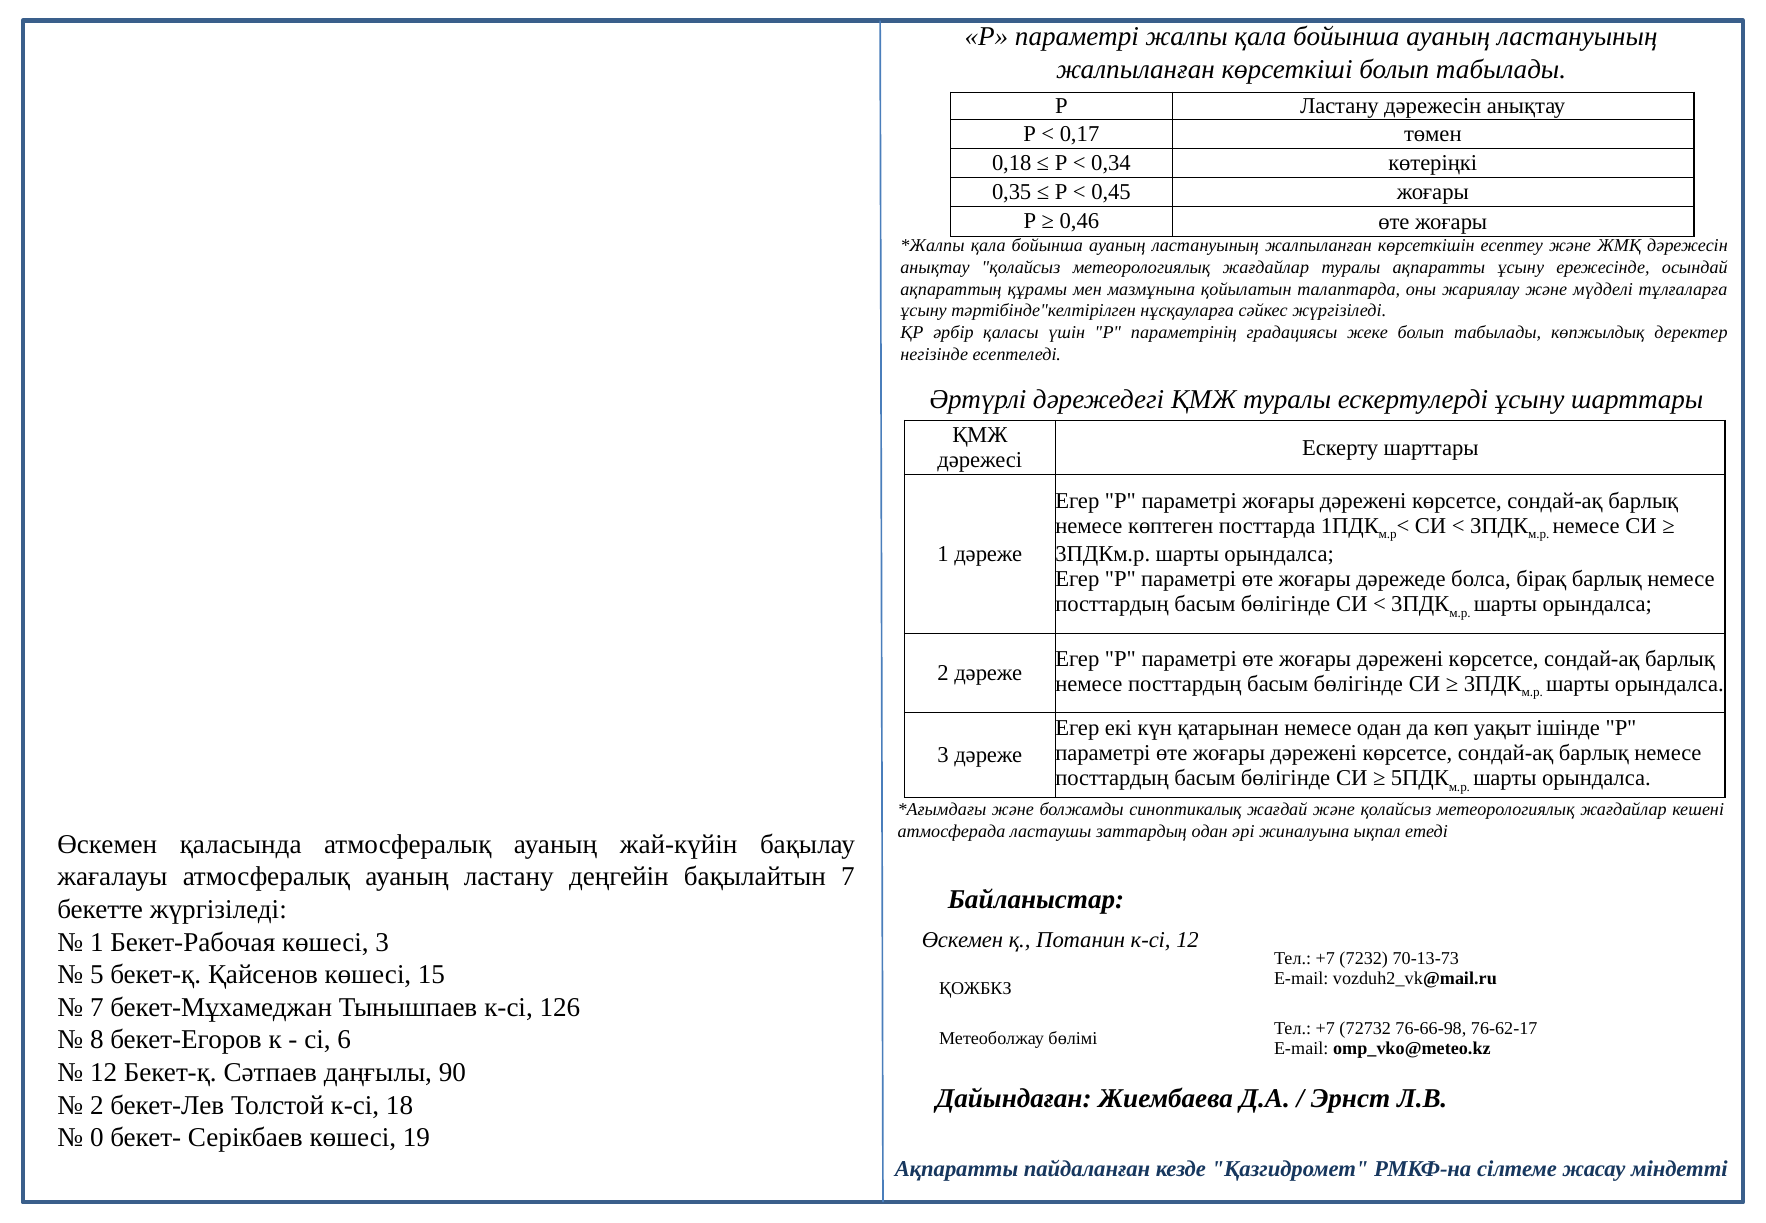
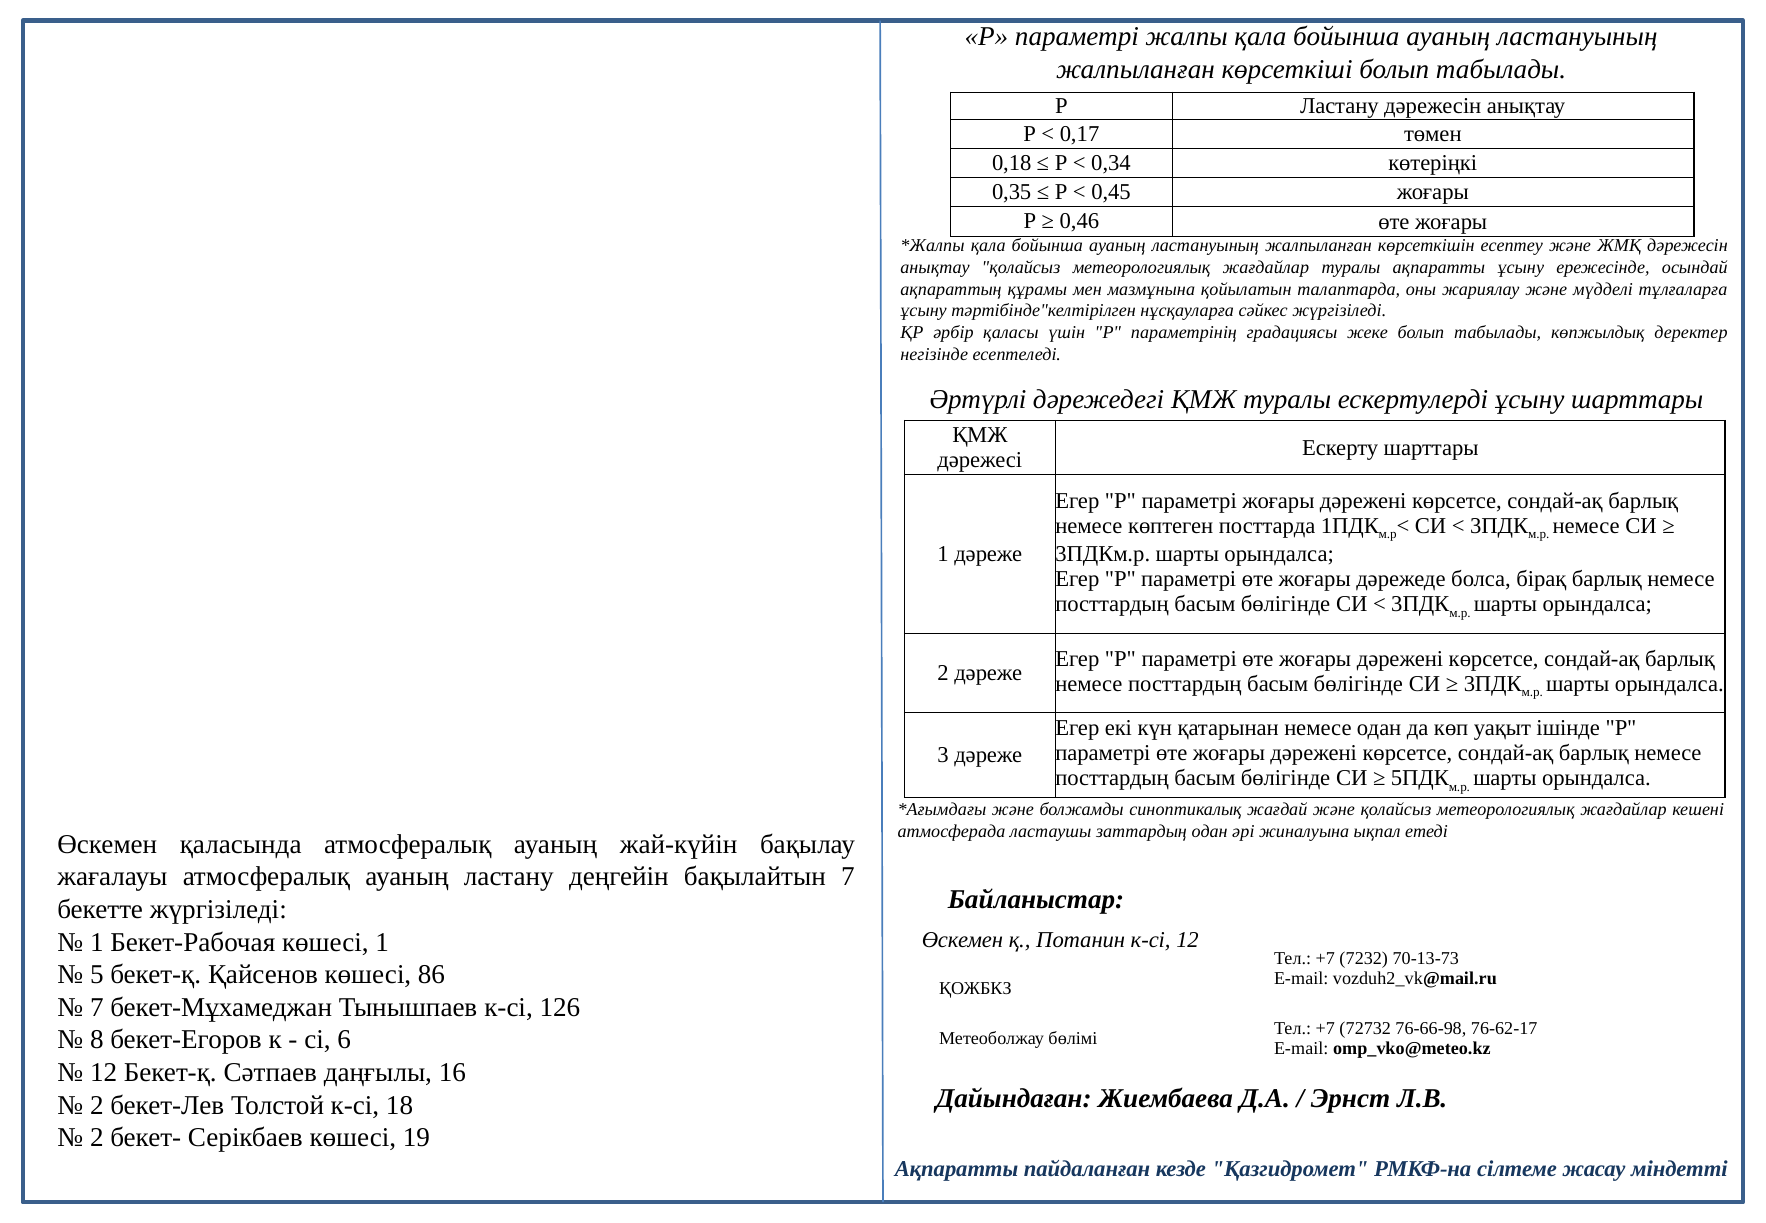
көшесі 3: 3 -> 1 (382, 942)
15: 15 -> 86 (431, 974)
90: 90 -> 16 (452, 1072)
0: 0 -> 2 (97, 1137)
